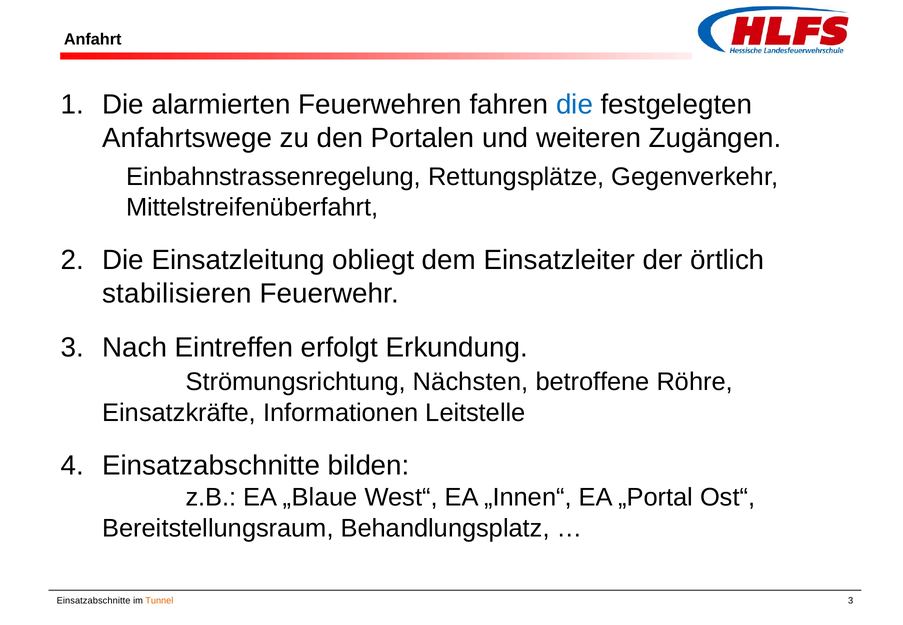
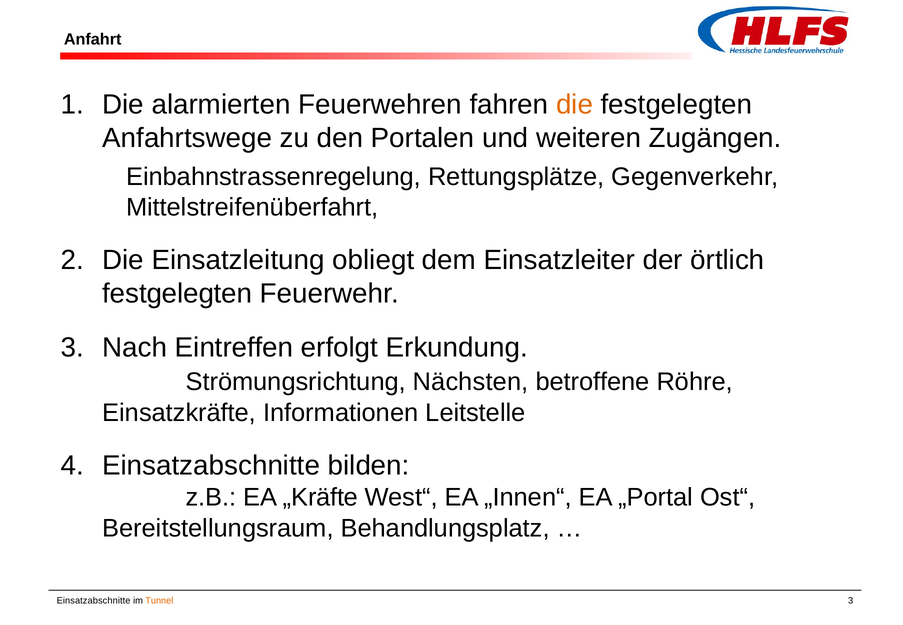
die colour: blue -> orange (575, 105)
stabilisieren: stabilisieren -> festgelegten (177, 294)
„Blaue: „Blaue -> „Kräfte (321, 498)
